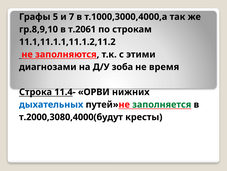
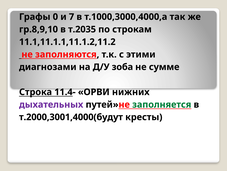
5: 5 -> 0 (55, 17)
т.2061: т.2061 -> т.2035 (82, 29)
время: время -> сумме (164, 67)
дыхательных colour: blue -> purple (51, 104)
т.2000,3080,4000(будут: т.2000,3080,4000(будут -> т.2000,3001,4000(будут (71, 117)
